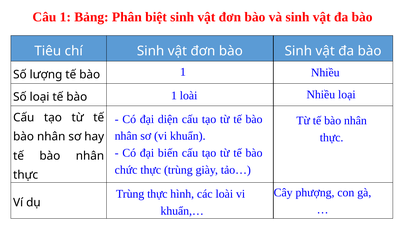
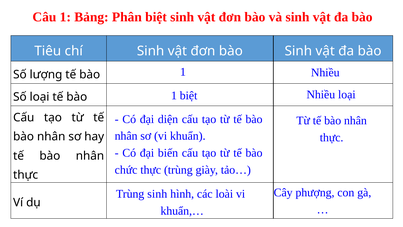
1 loài: loài -> biệt (189, 95)
Trùng thực: thực -> sinh (157, 194)
